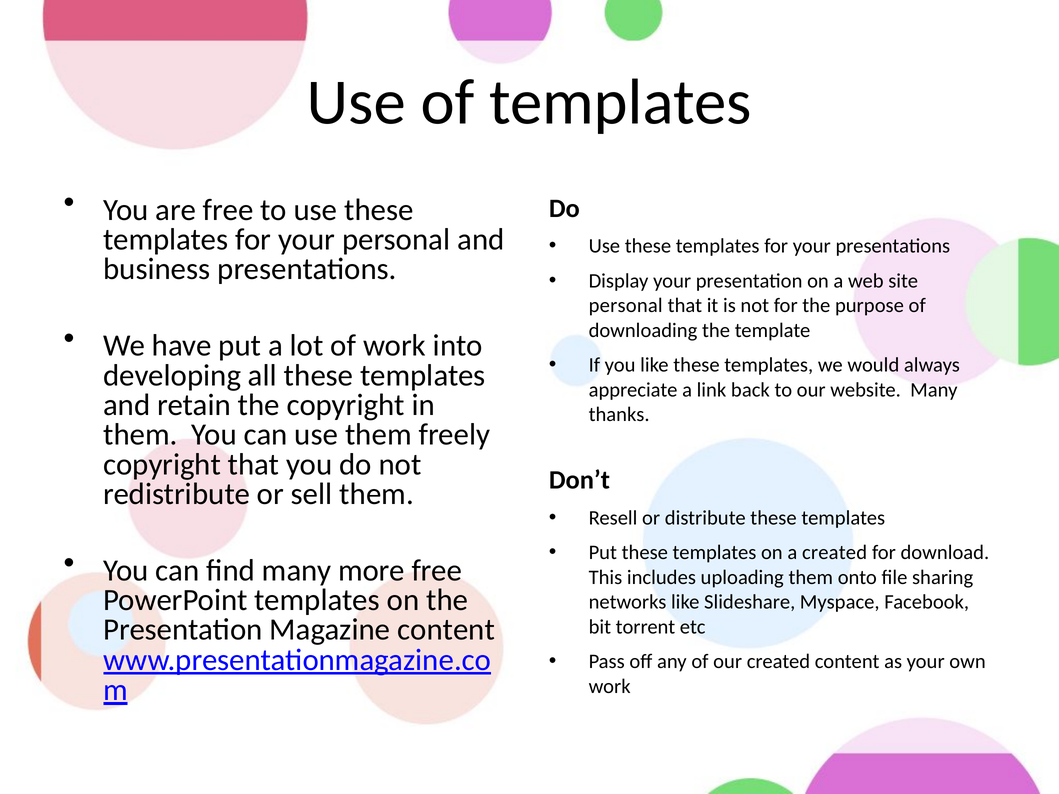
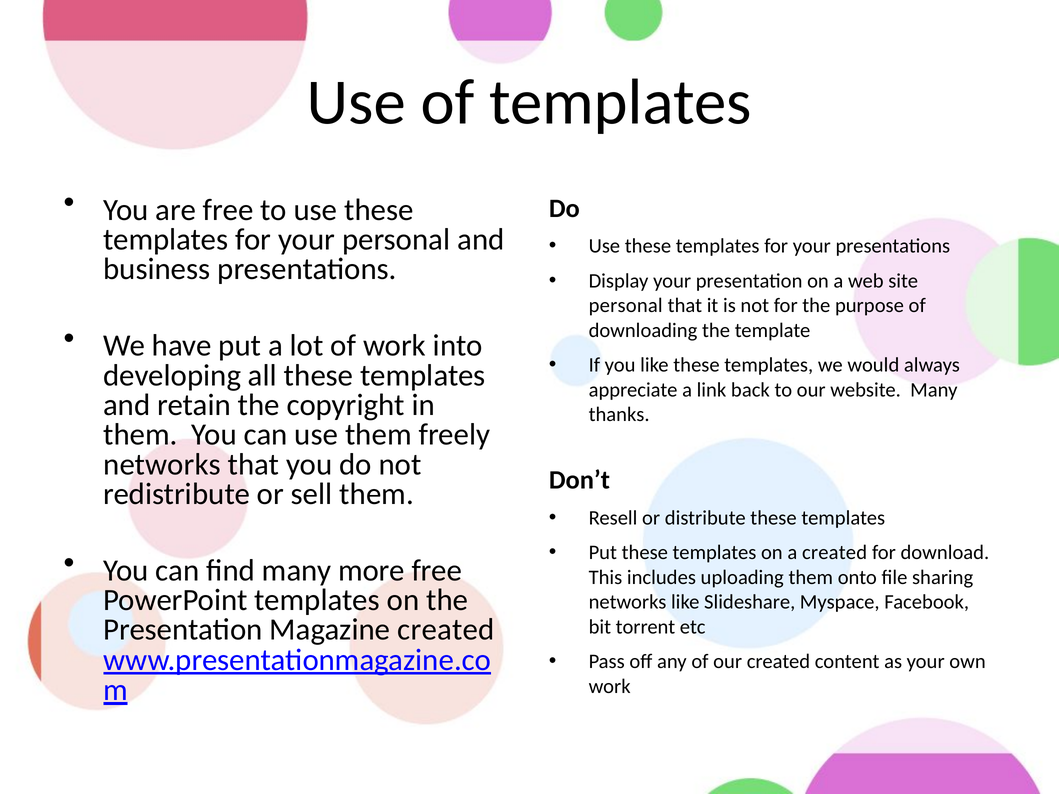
copyright: copyright -> networks (162, 464)
Magazine content: content -> created (446, 630)
